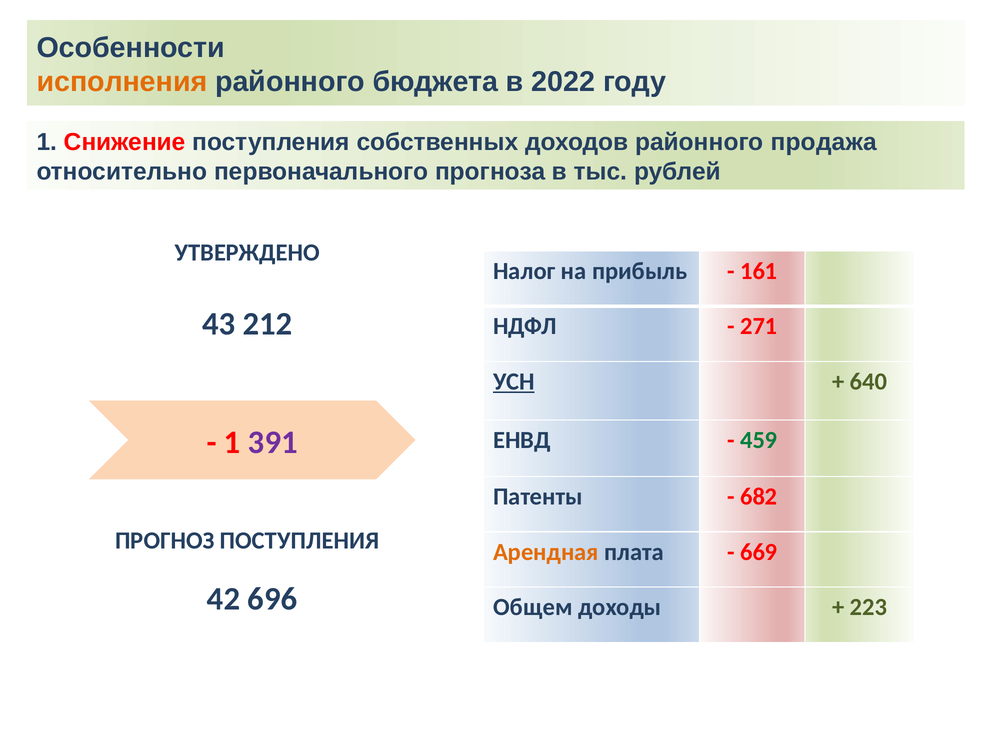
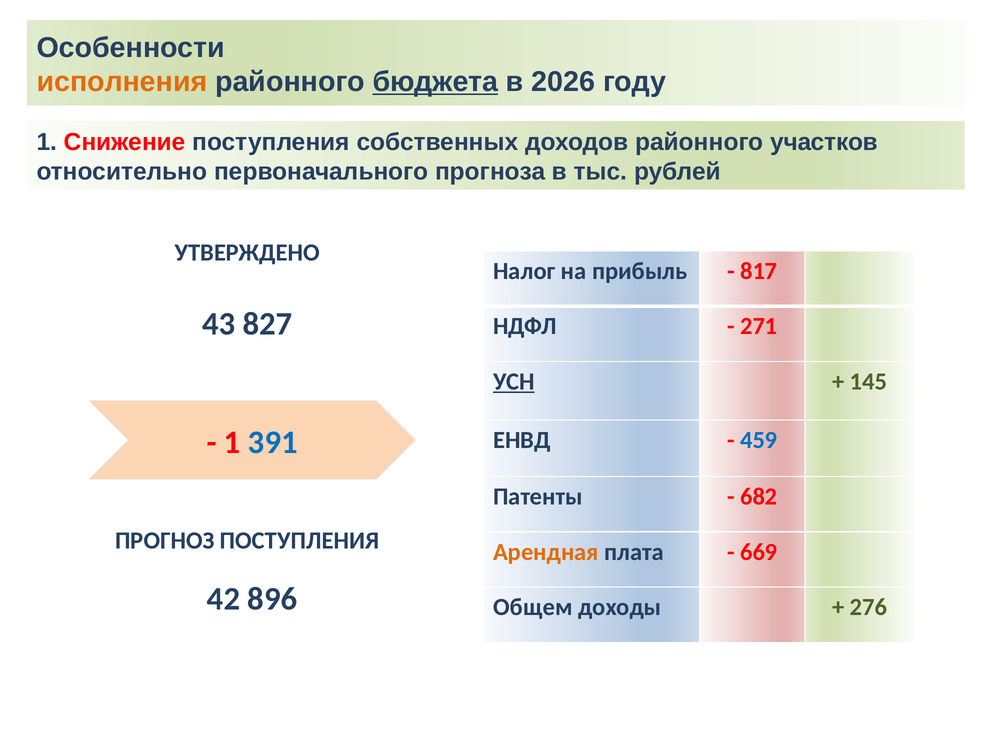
бюджета underline: none -> present (435, 82)
2022: 2022 -> 2026 (563, 82)
продажа: продажа -> участков (824, 142)
161: 161 -> 817 (759, 271)
212: 212 -> 827 (267, 324)
640: 640 -> 145 (868, 381)
391 colour: purple -> blue (273, 442)
459 colour: green -> blue (759, 440)
696: 696 -> 896 (272, 599)
223: 223 -> 276 (868, 607)
